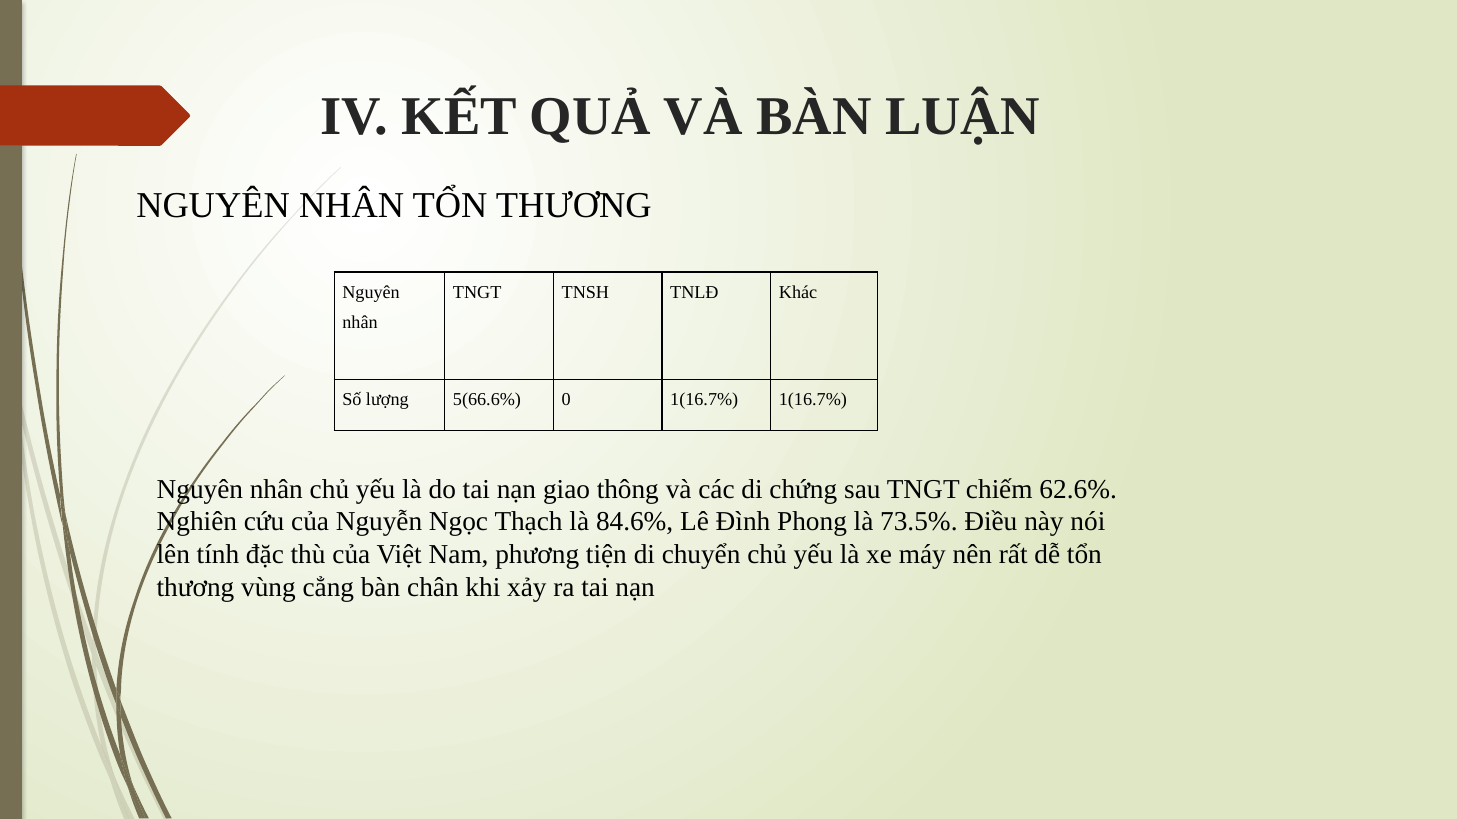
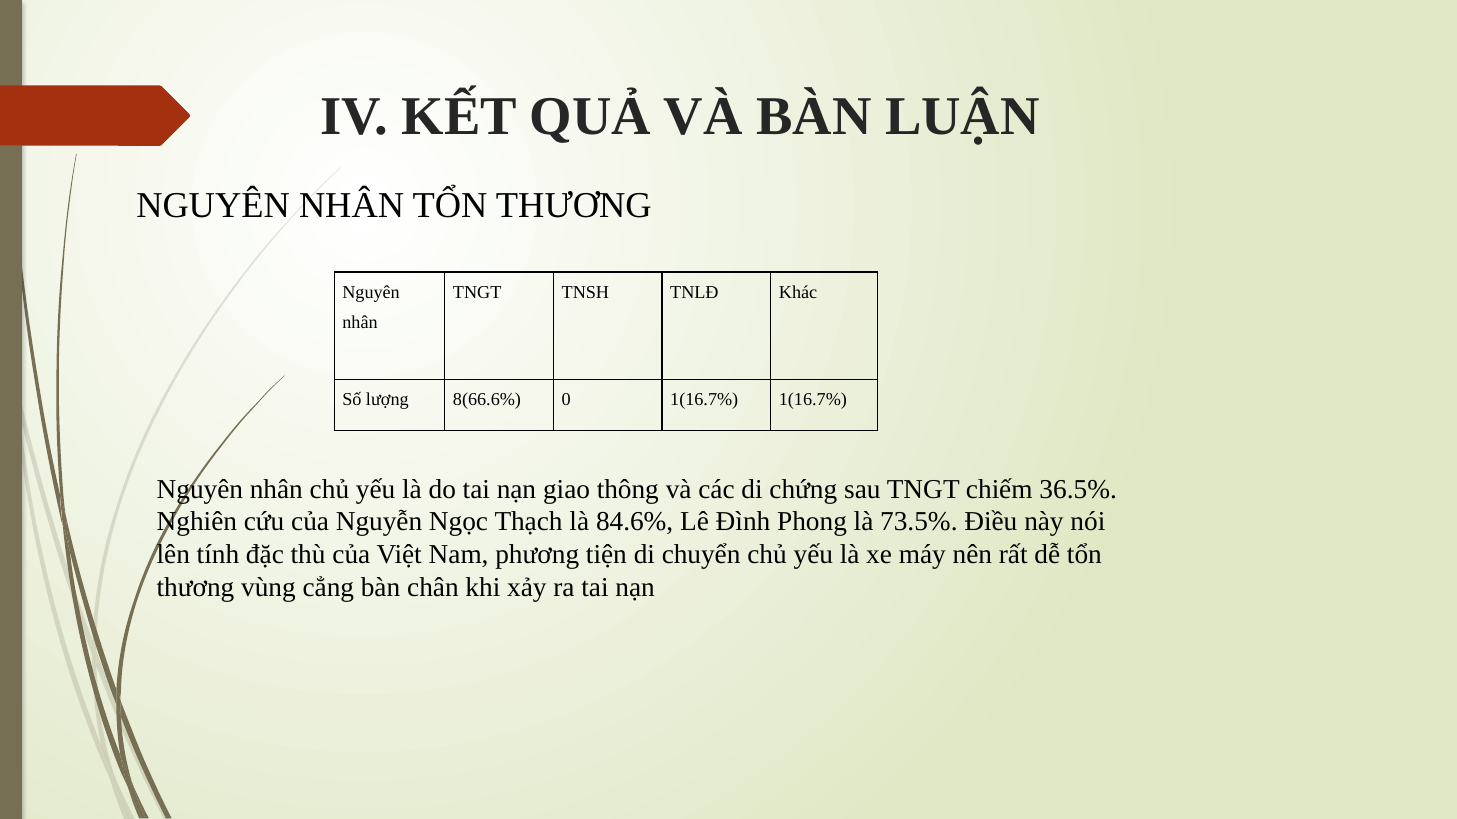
5(66.6%: 5(66.6% -> 8(66.6% (487, 400)
62.6%: 62.6% -> 36.5% (1078, 489)
